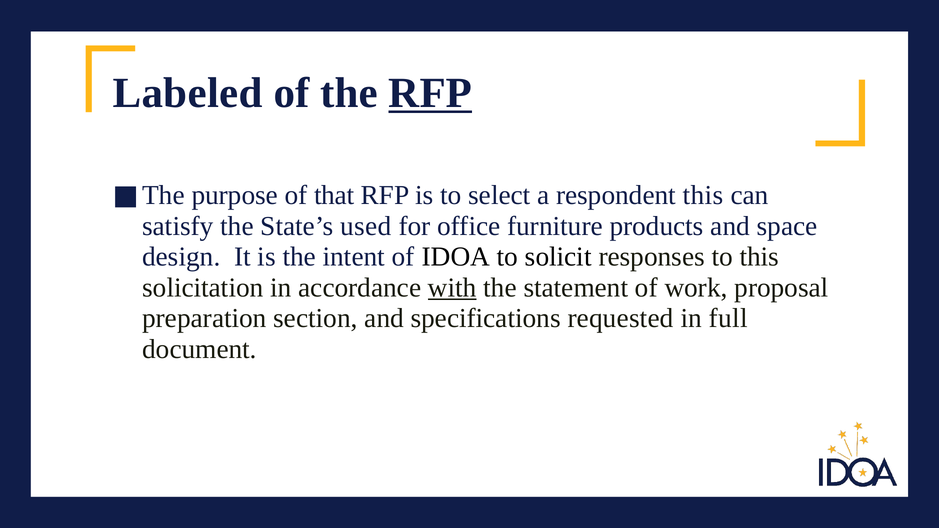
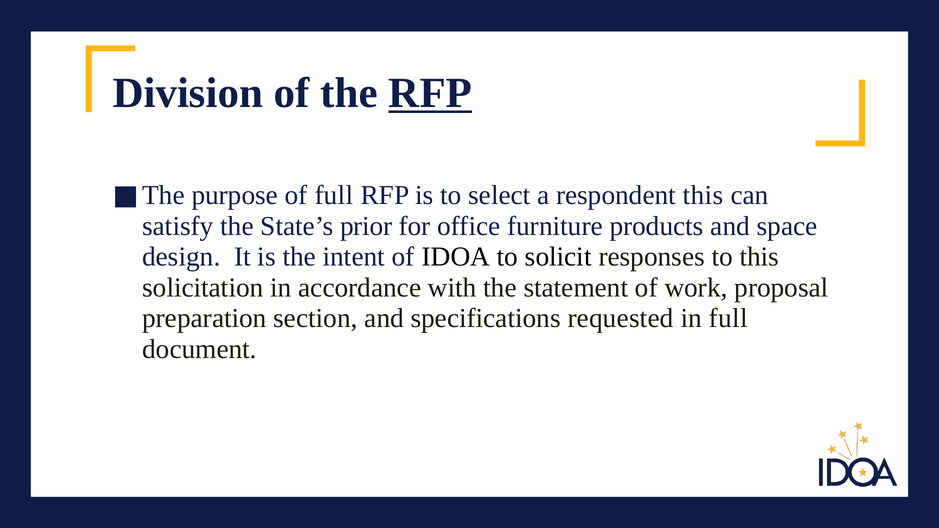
Labeled: Labeled -> Division (188, 93)
of that: that -> full (334, 195)
used: used -> prior (366, 226)
with underline: present -> none (452, 288)
